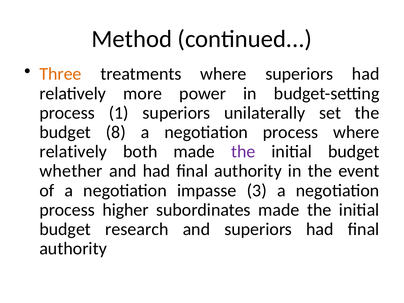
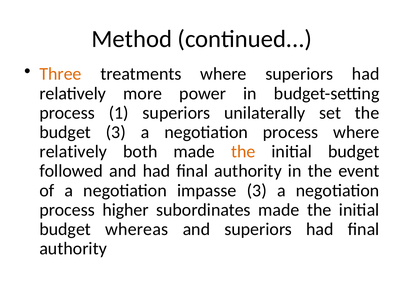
budget 8: 8 -> 3 (116, 132)
the colour: purple -> orange (243, 152)
whether: whether -> followed (71, 171)
research: research -> whereas (137, 229)
